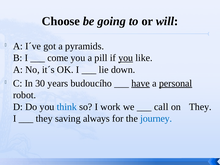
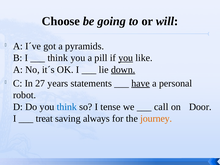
come: come -> think (58, 58)
down underline: none -> present (123, 70)
30: 30 -> 27 (40, 83)
budoucího: budoucího -> statements (91, 83)
personal underline: present -> none (176, 83)
work: work -> tense (111, 107)
on They: They -> Door (200, 107)
they: they -> treat (44, 119)
journey colour: blue -> orange (156, 119)
